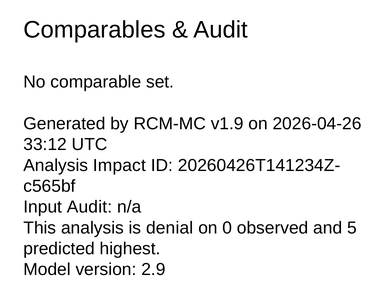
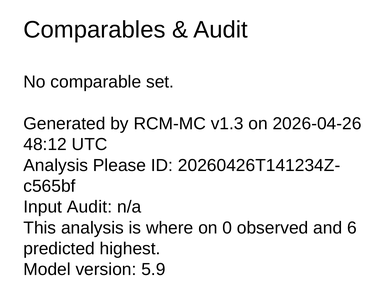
v1.9: v1.9 -> v1.3 (227, 124)
33:12: 33:12 -> 48:12 (45, 145)
Impact: Impact -> Please (119, 165)
denial: denial -> where (170, 228)
5: 5 -> 6 (352, 228)
2.9: 2.9 -> 5.9 (153, 270)
